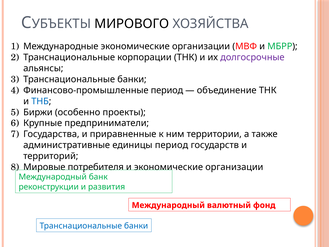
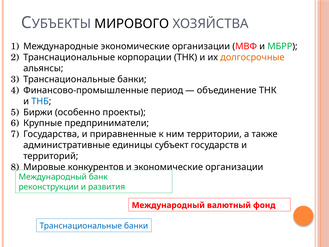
долгосрочные colour: purple -> orange (252, 57)
единицы период: период -> субъект (172, 145)
потребителя: потребителя -> конкурентов (96, 167)
